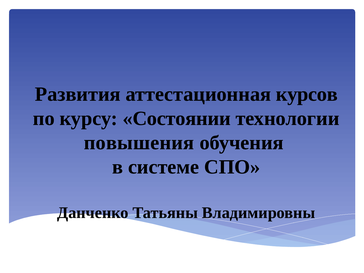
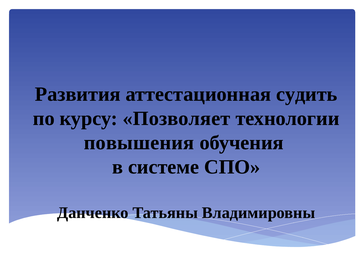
курсов: курсов -> судить (307, 94)
Состоянии: Состоянии -> Позволяет (176, 118)
